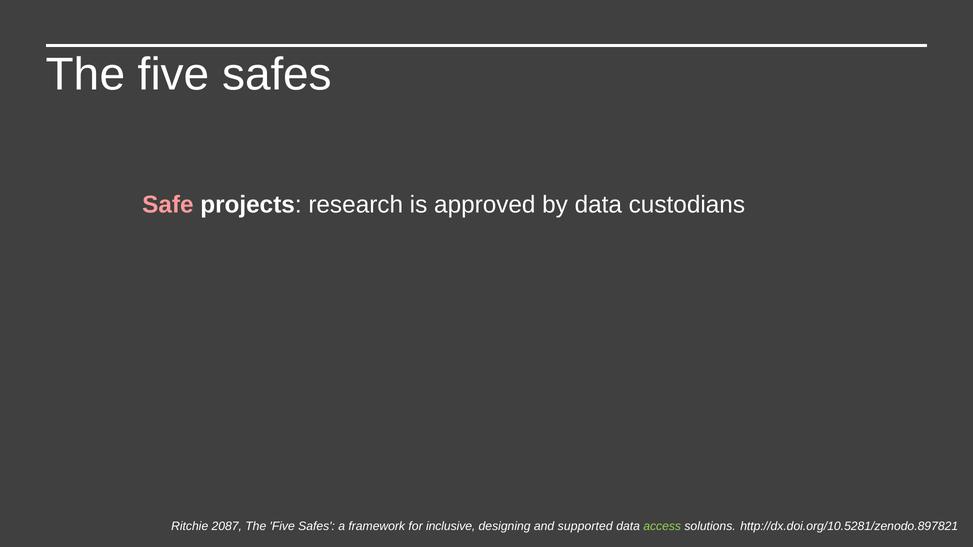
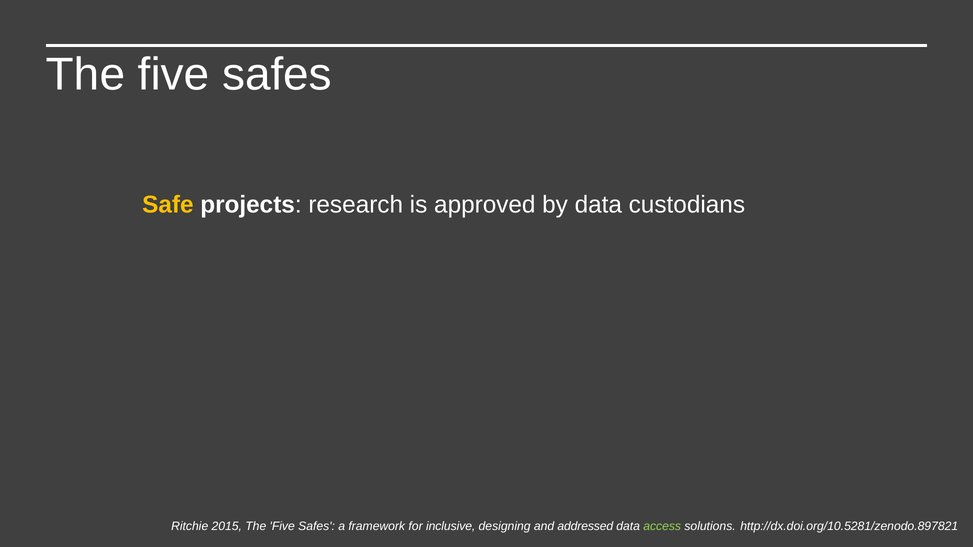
Safe colour: pink -> yellow (168, 205)
2087: 2087 -> 2015 (227, 527)
supported: supported -> addressed (585, 527)
